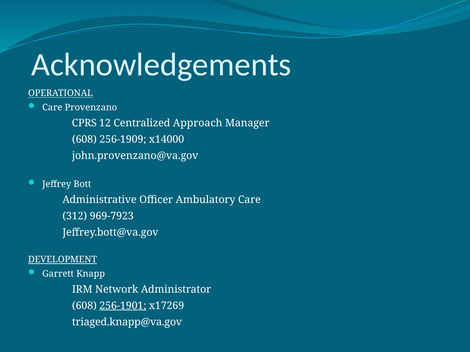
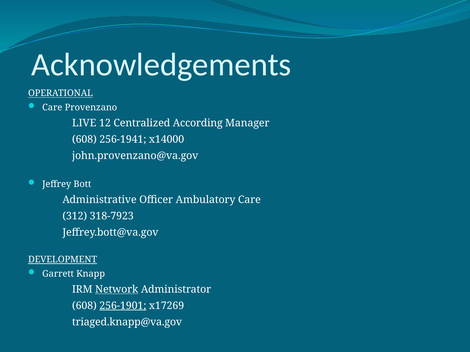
CPRS: CPRS -> LIVE (84, 123)
Approach: Approach -> According (198, 123)
256-1909: 256-1909 -> 256-1941 (123, 140)
969-7923: 969-7923 -> 318-7923 (112, 216)
Network underline: none -> present (117, 290)
